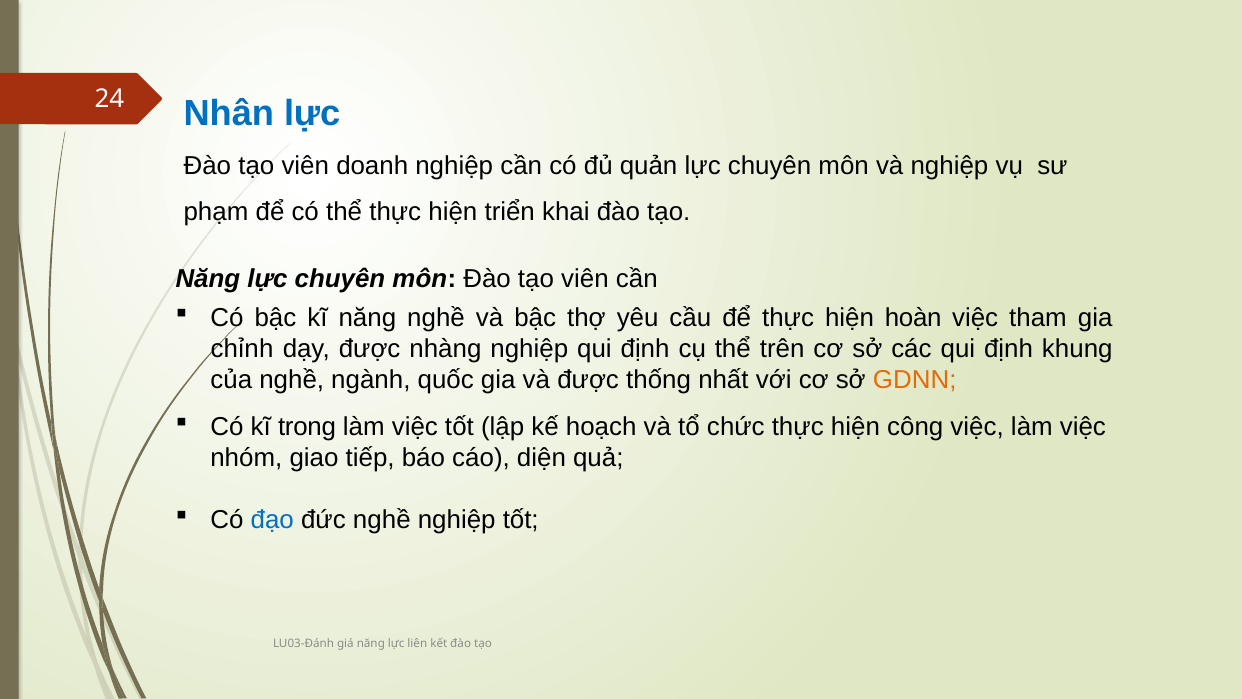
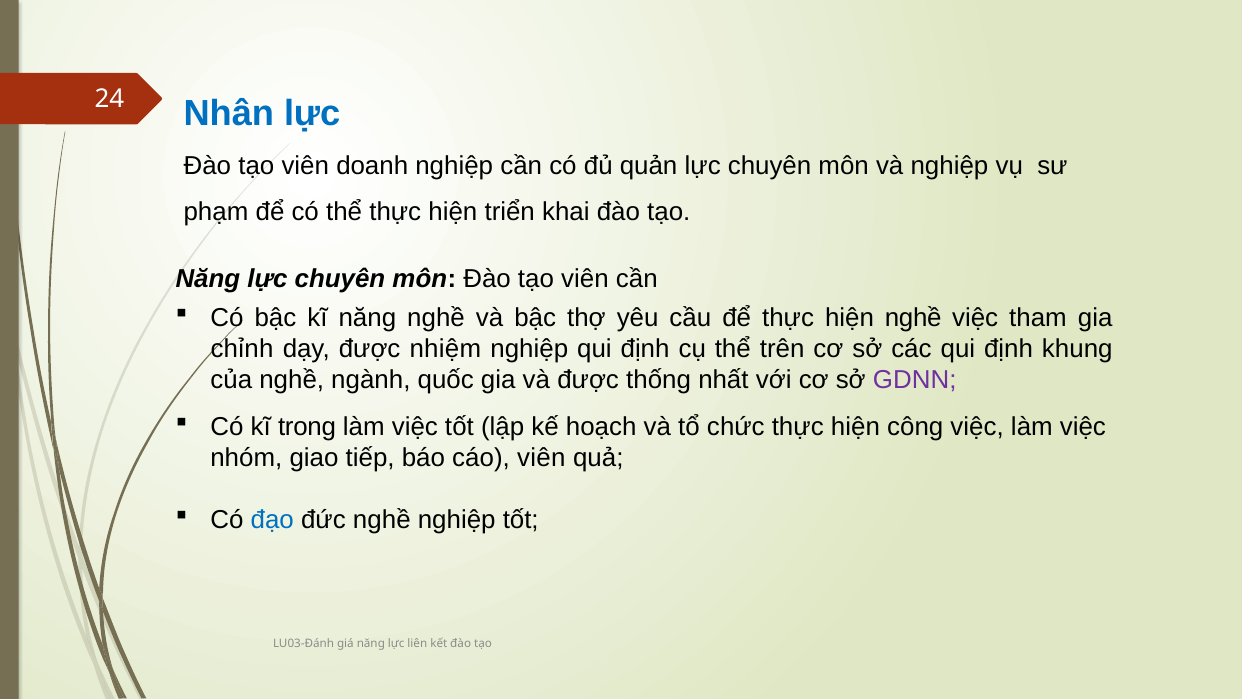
hiện hoàn: hoàn -> nghề (913, 318)
nhàng: nhàng -> nhiệm (445, 349)
GDNN colour: orange -> purple (915, 380)
cáo diện: diện -> viên (541, 458)
